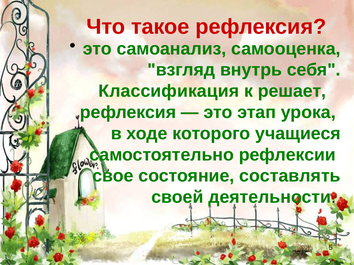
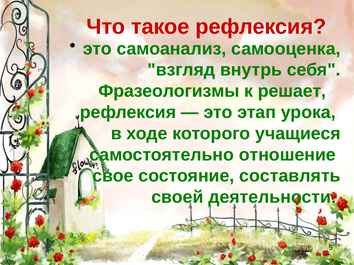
Классификация: Классификация -> Фразеологизмы (169, 91)
рефлексии: рефлексии -> отношение (287, 155)
